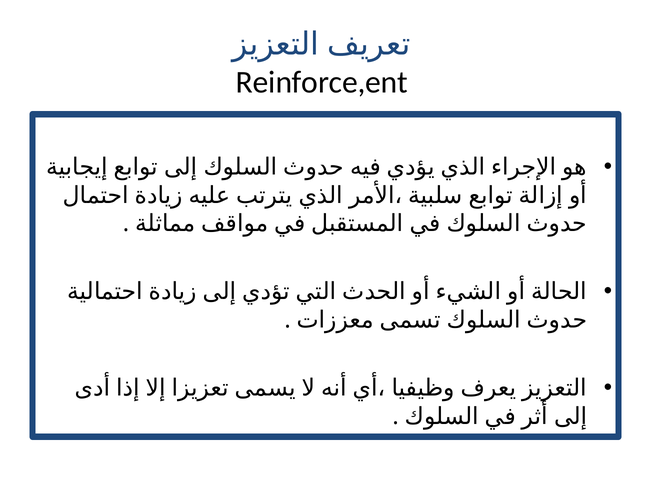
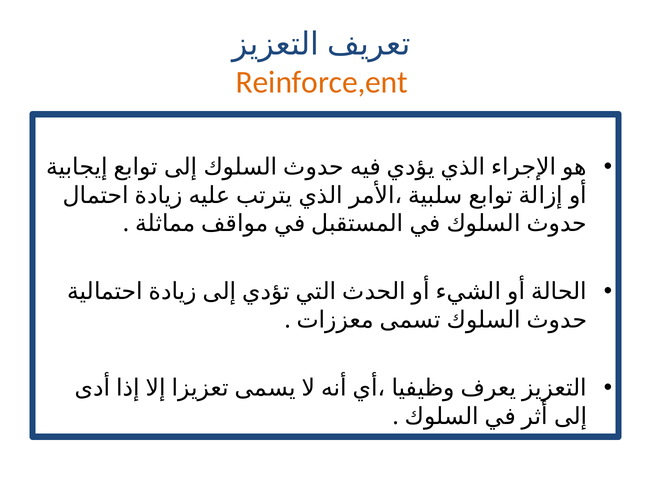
Reinforce,ent colour: black -> orange (322, 82)
